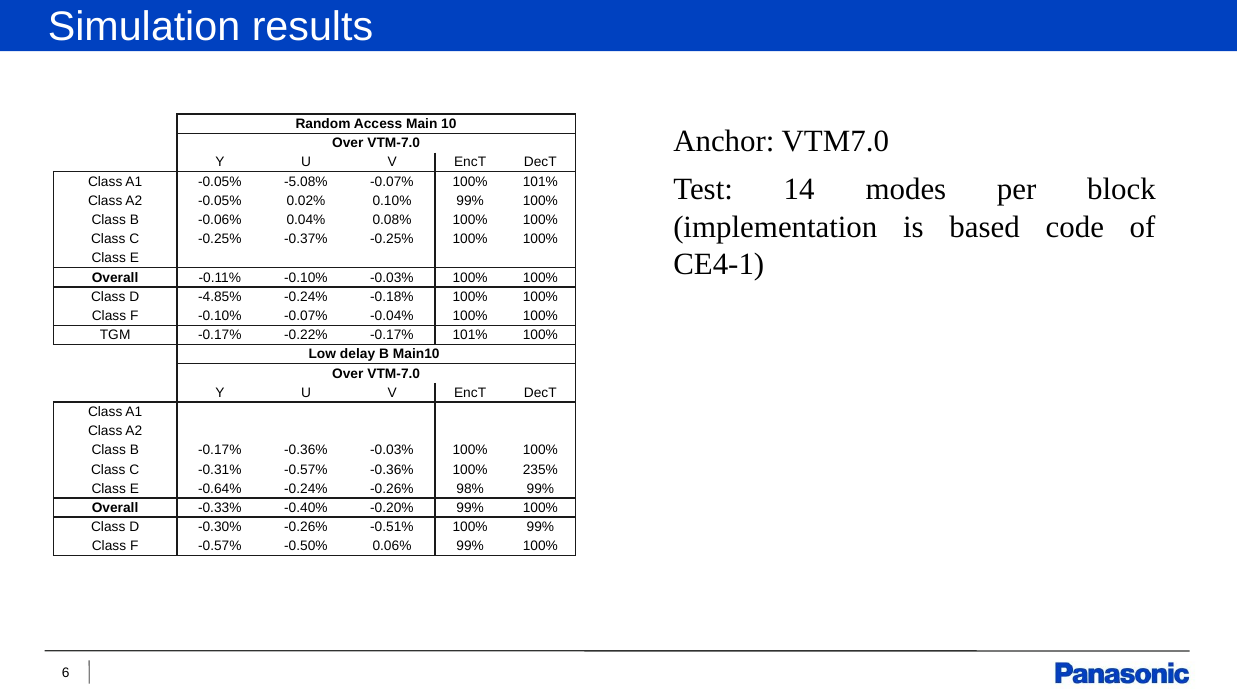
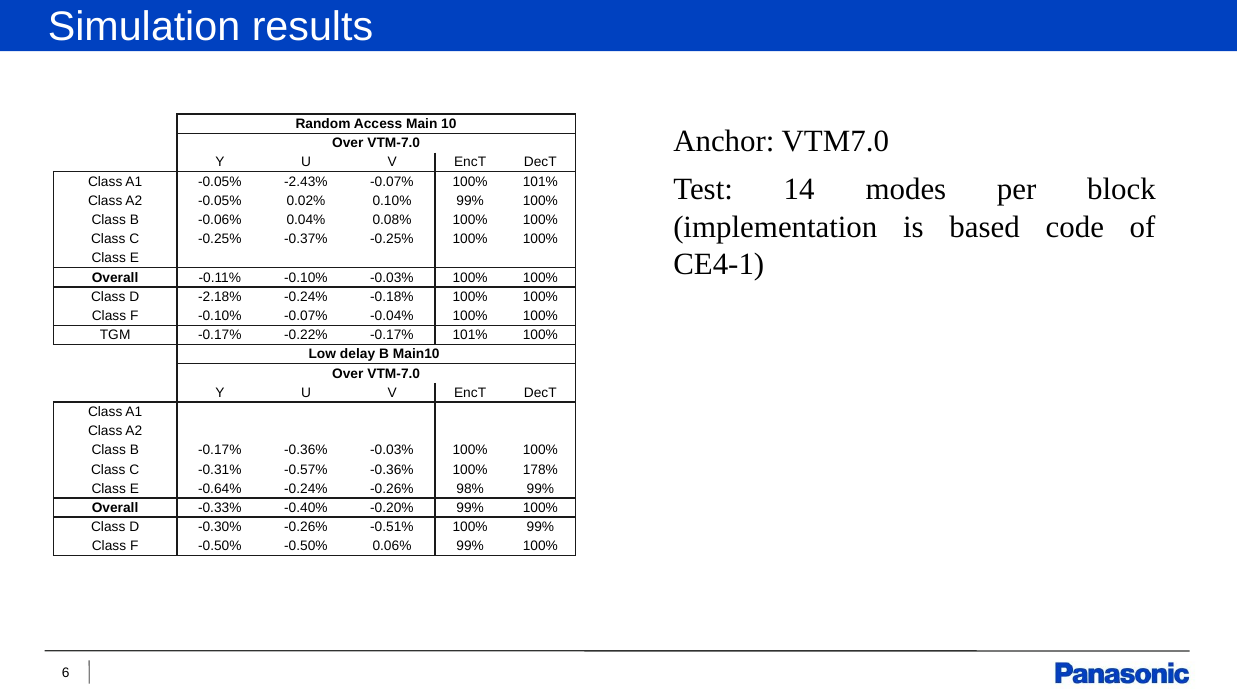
-5.08%: -5.08% -> -2.43% (306, 182)
-4.85%: -4.85% -> -2.18% (220, 297)
235%: 235% -> 178% (540, 469)
F -0.57%: -0.57% -> -0.50% (220, 546)
